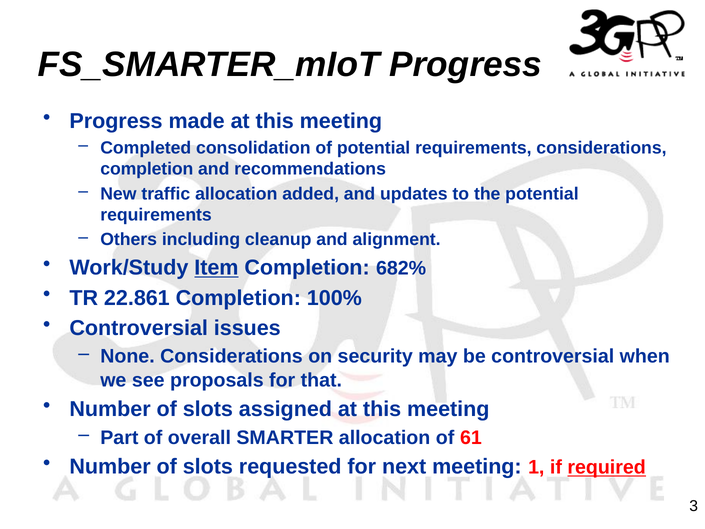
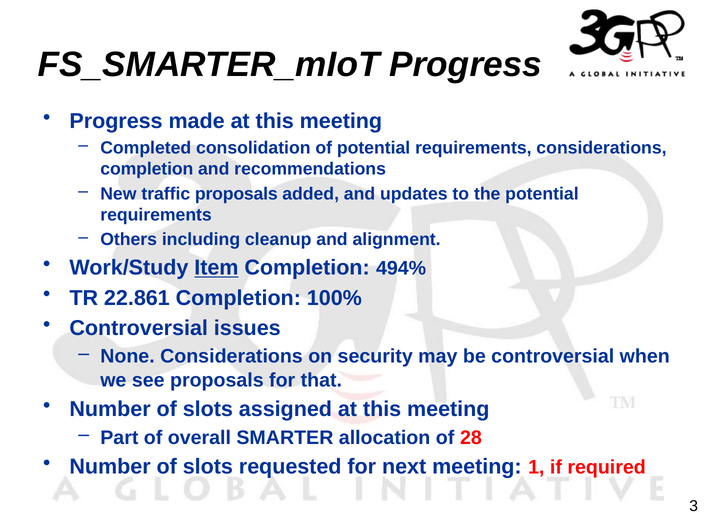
traffic allocation: allocation -> proposals (236, 194)
682%: 682% -> 494% (401, 268)
61: 61 -> 28 (471, 437)
required underline: present -> none (607, 467)
